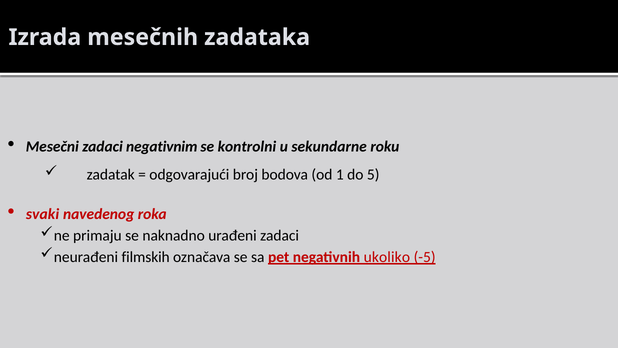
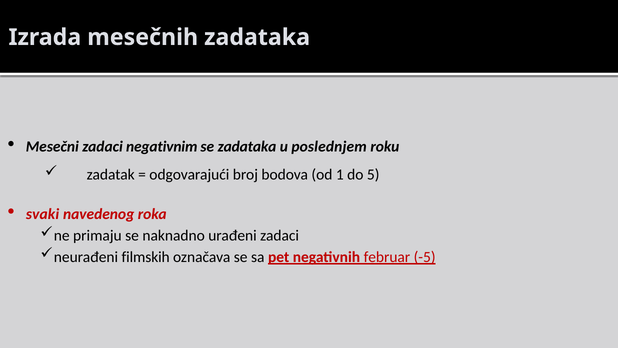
se kontrolni: kontrolni -> zadataka (247, 147)
sekundarne: sekundarne -> poslednjem (329, 147)
ukoliko: ukoliko -> februar (387, 257)
